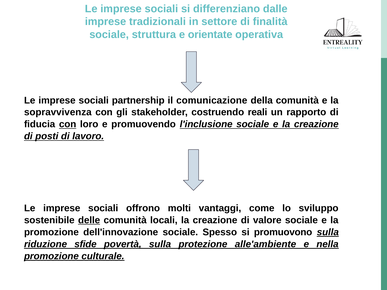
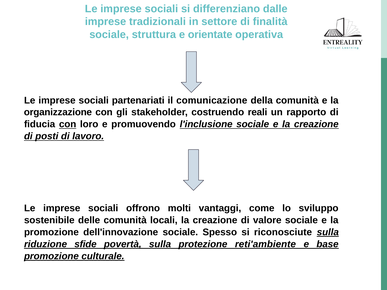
partnership: partnership -> partenariati (138, 100)
sopravvivenza: sopravvivenza -> organizzazione (58, 112)
delle underline: present -> none (89, 220)
promuovono: promuovono -> riconosciute (283, 232)
alle'ambiente: alle'ambiente -> reti'ambiente (265, 244)
nella: nella -> base (328, 244)
